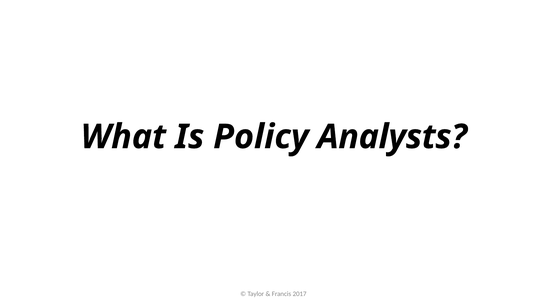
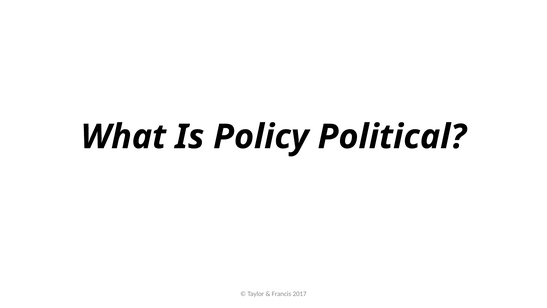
Analysts: Analysts -> Political (392, 137)
